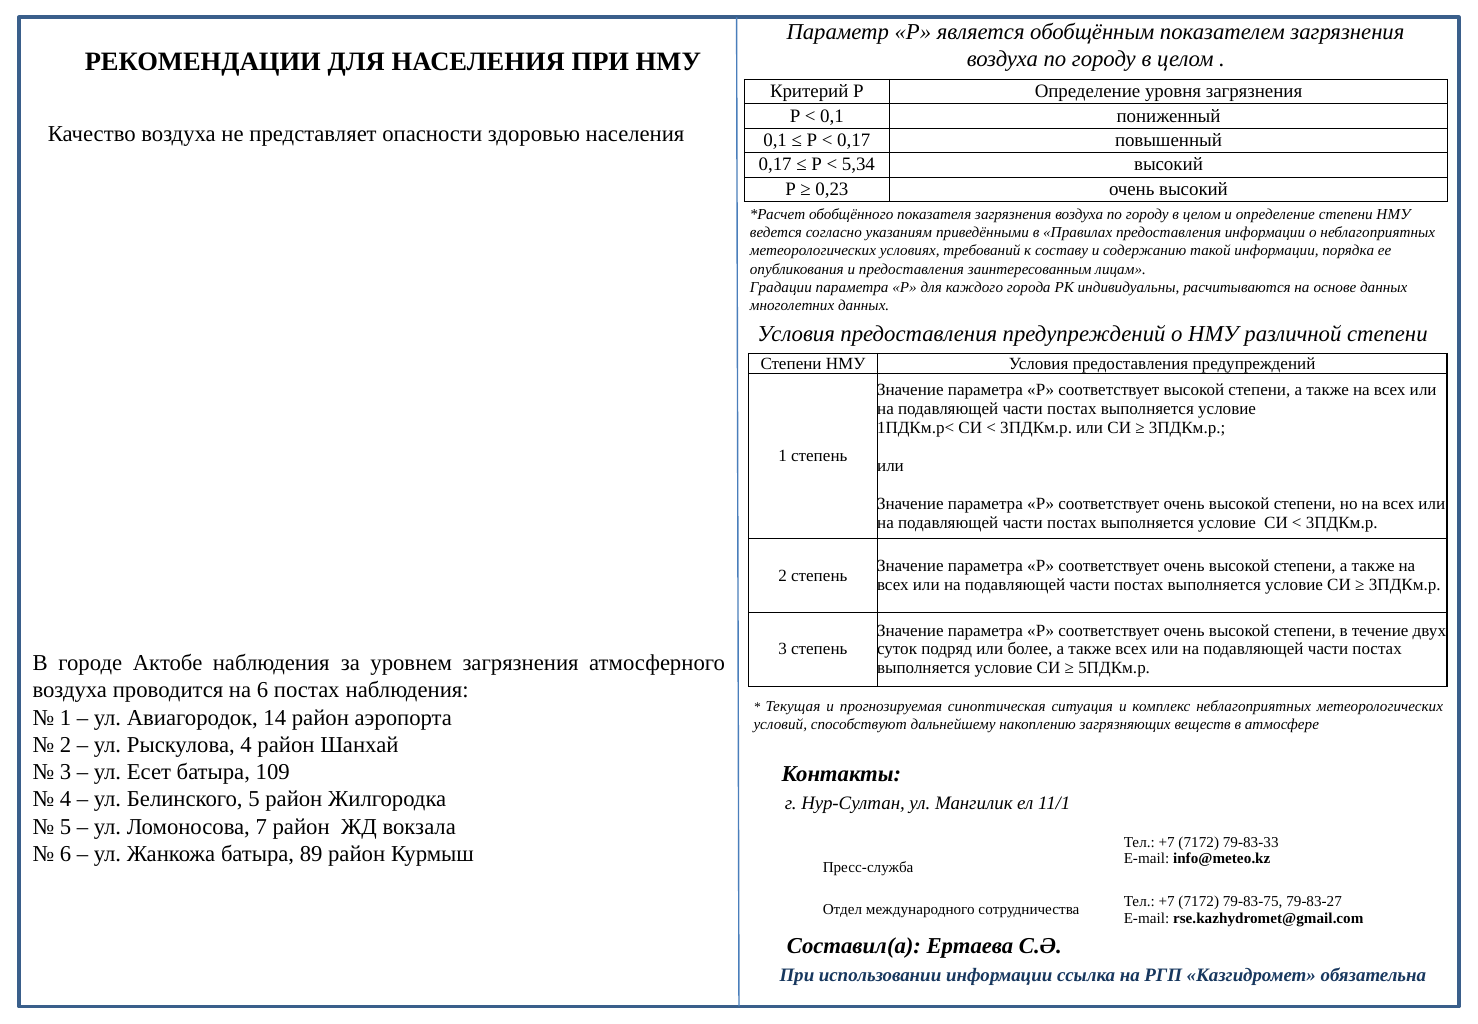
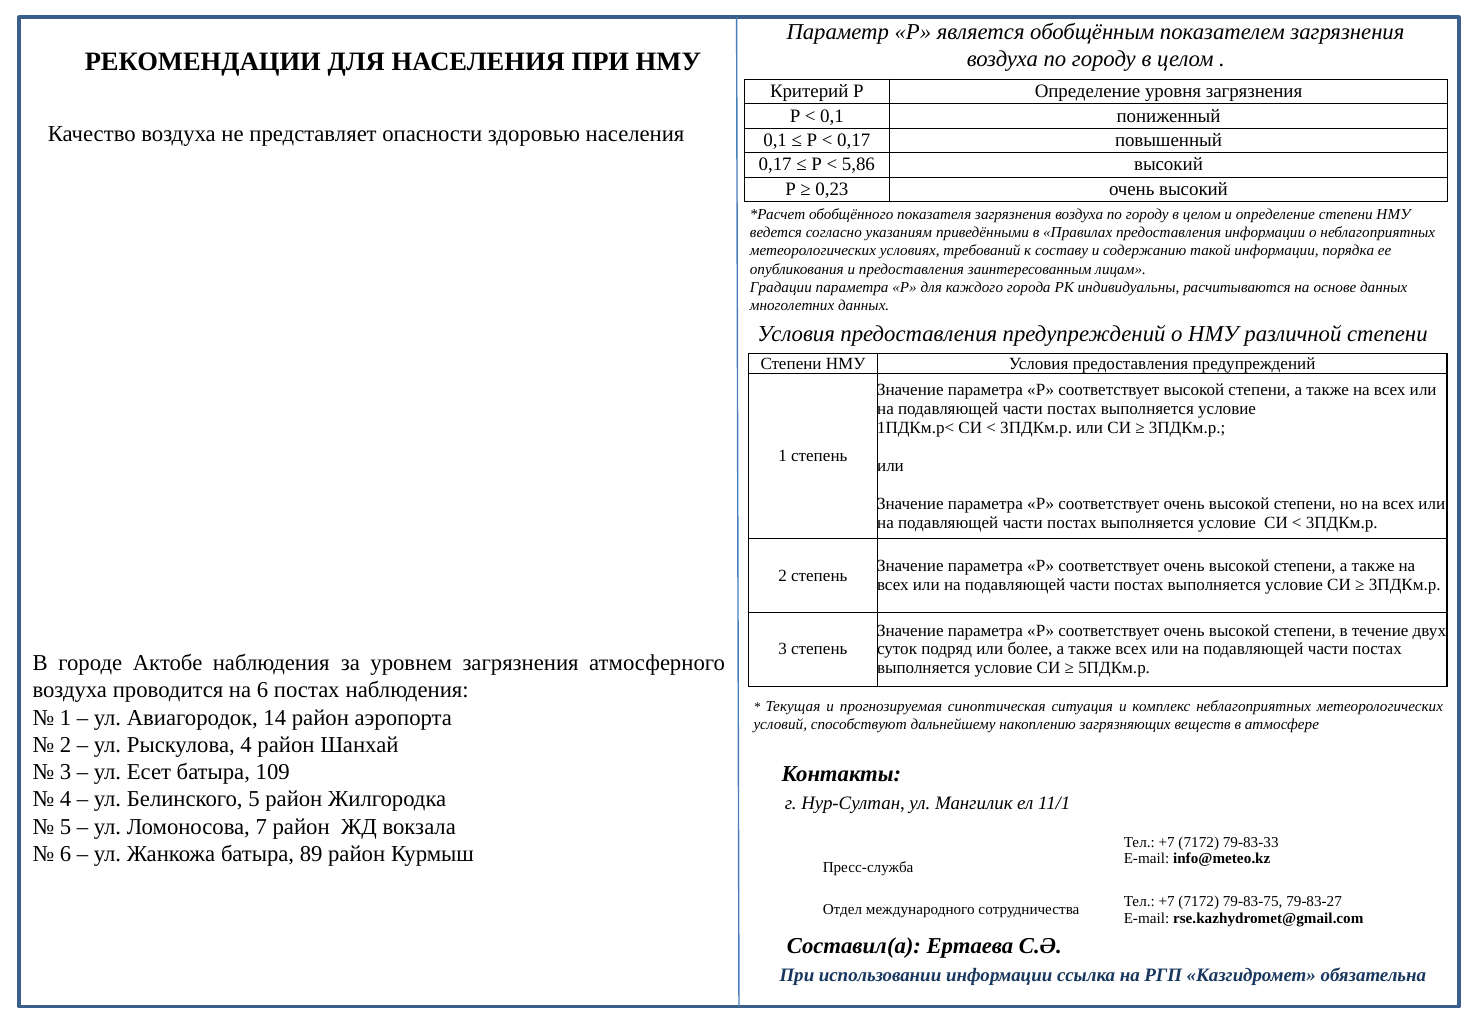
5,34: 5,34 -> 5,86 (858, 164)
